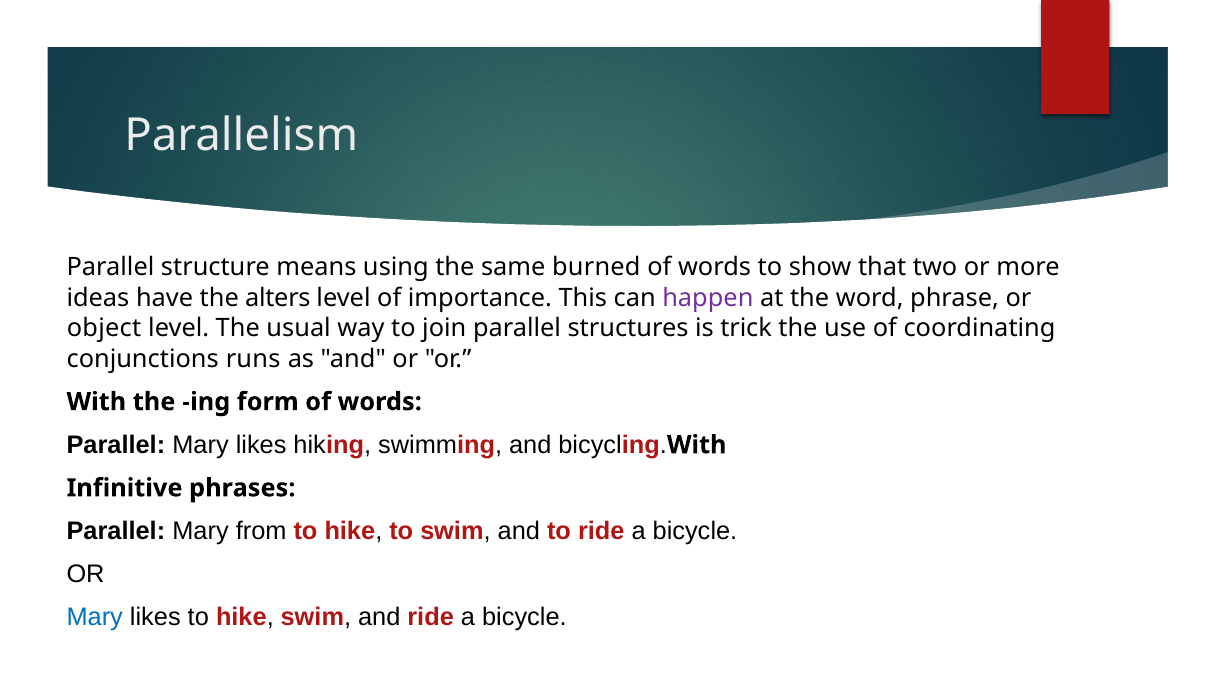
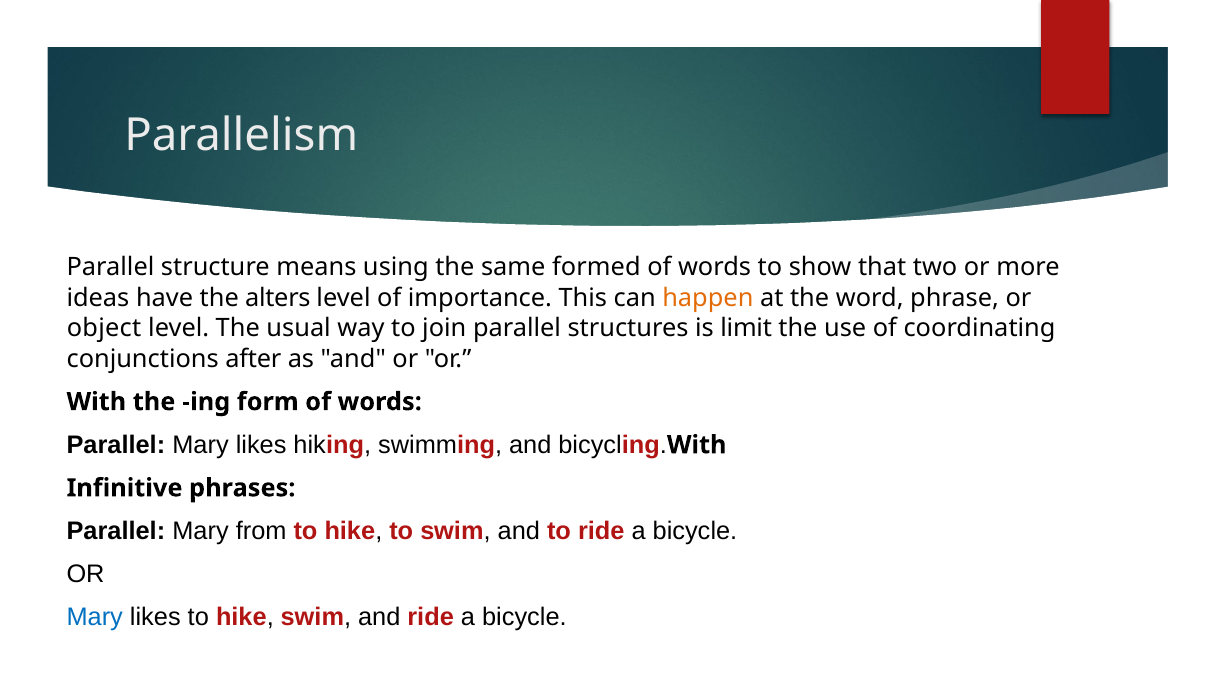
burned: burned -> formed (596, 267)
happen colour: purple -> orange (708, 298)
trick: trick -> limit (746, 328)
runs: runs -> after (253, 359)
